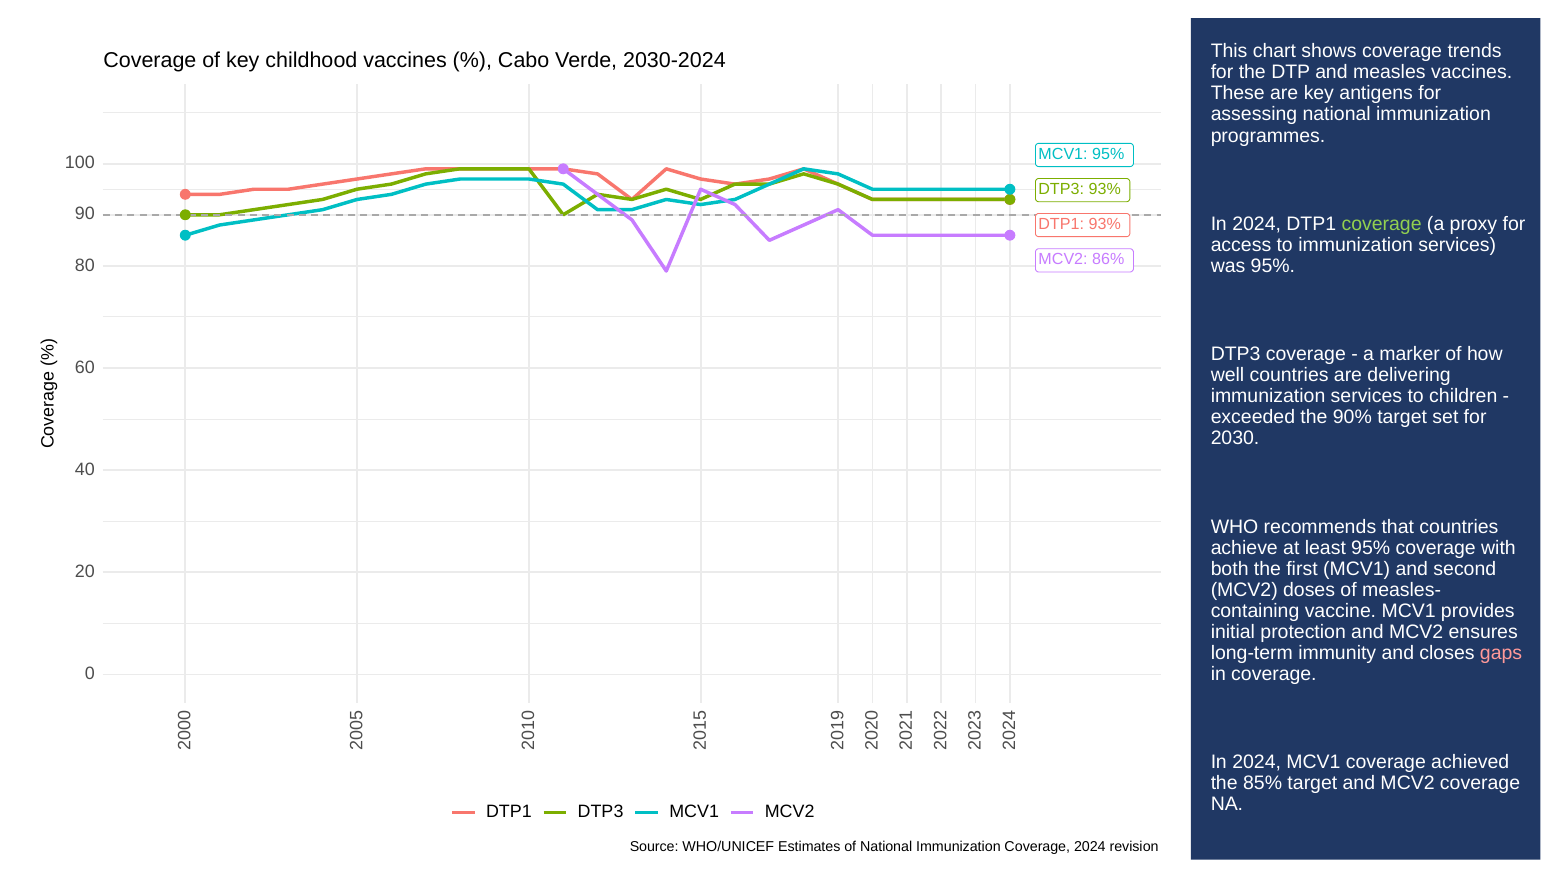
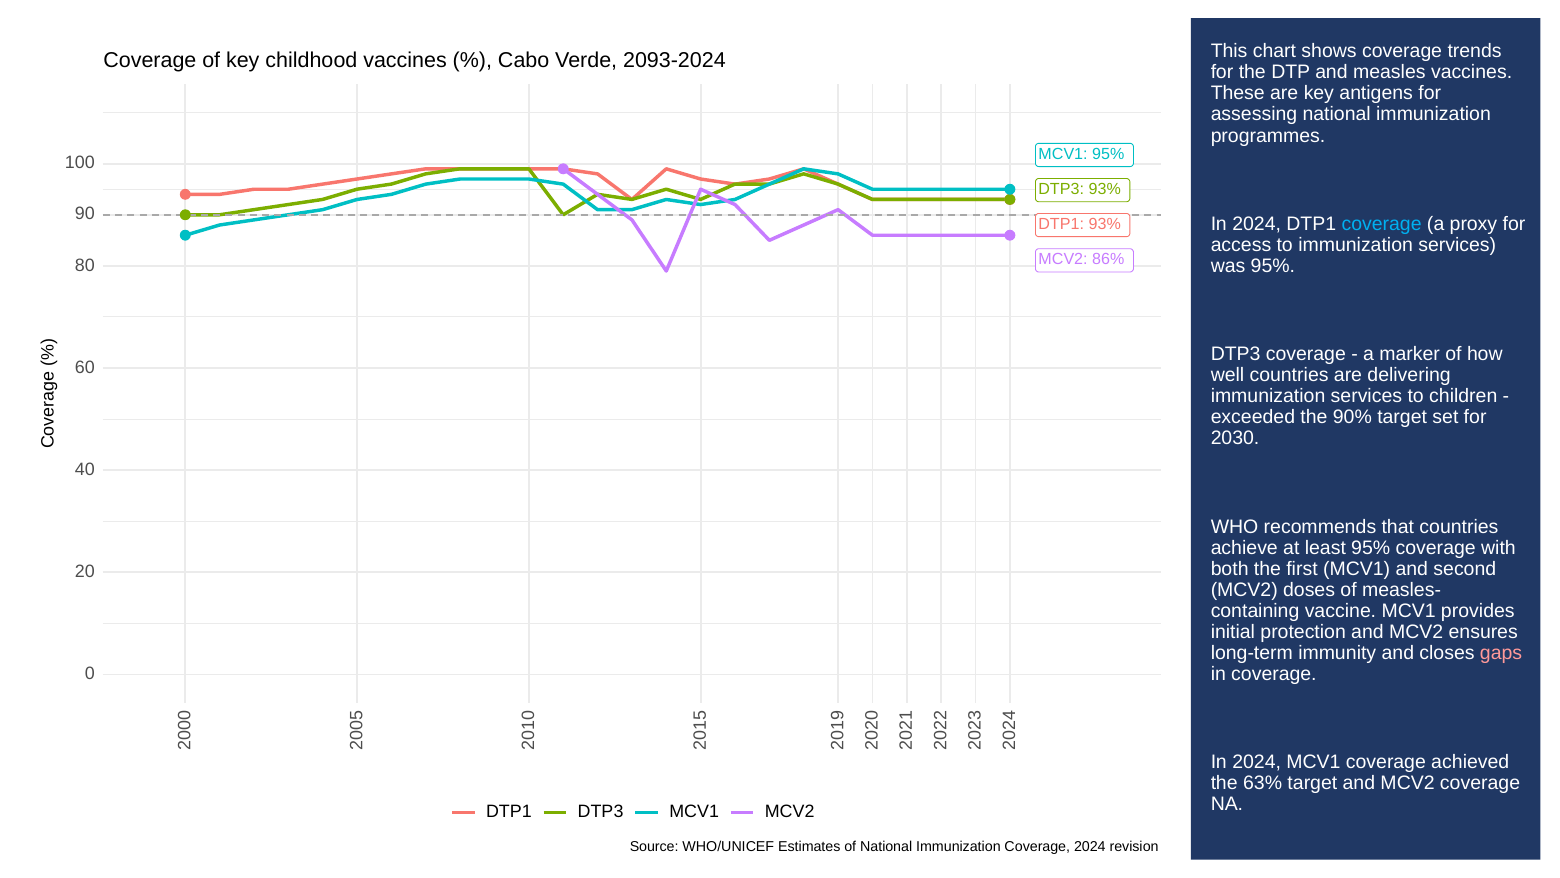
2030-2024: 2030-2024 -> 2093-2024 (674, 60)
coverage colour: light green -> light blue (1382, 224)
85%: 85% -> 63% (1263, 783)
